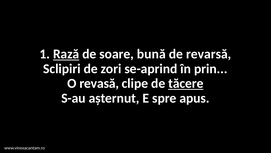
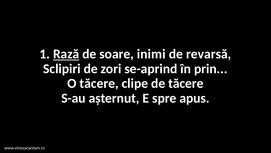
bună: bună -> inimi (151, 54)
O revasă: revasă -> tăcere (99, 83)
tăcere underline: present -> none (186, 83)
